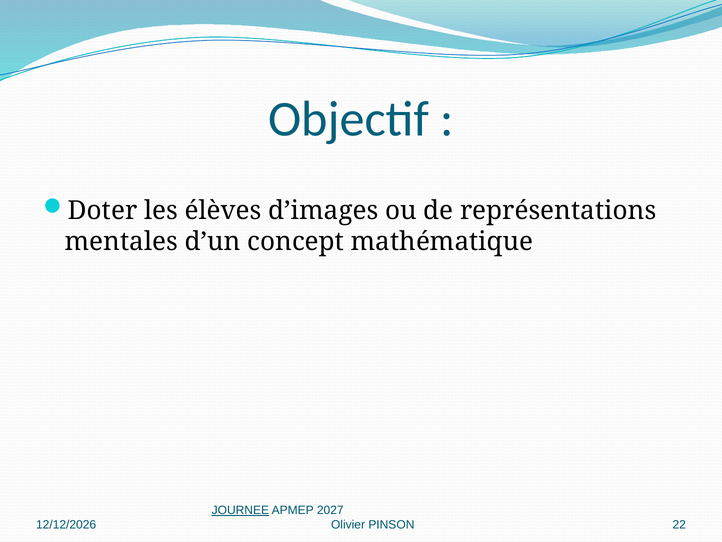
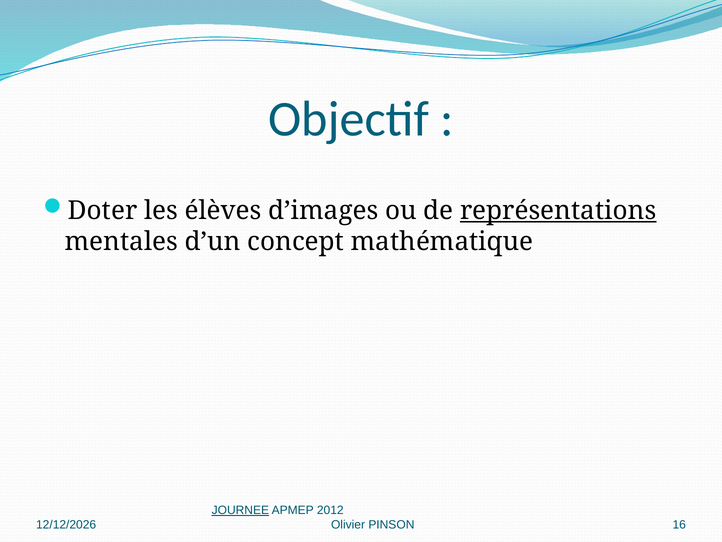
représentations underline: none -> present (558, 210)
2027: 2027 -> 2012 (330, 510)
22: 22 -> 16 (679, 524)
